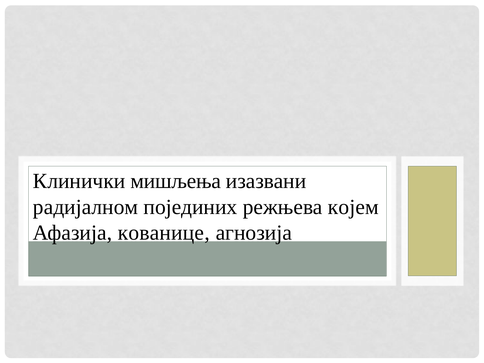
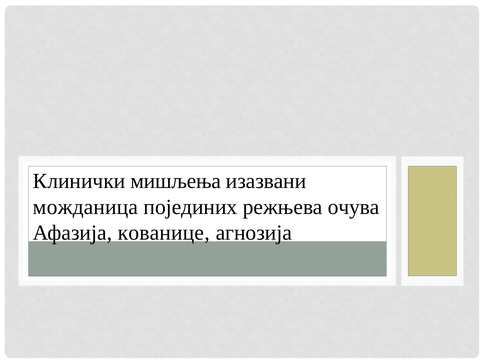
радијалном: радијалном -> можданица (86, 207)
којем: којем -> очува (354, 207)
